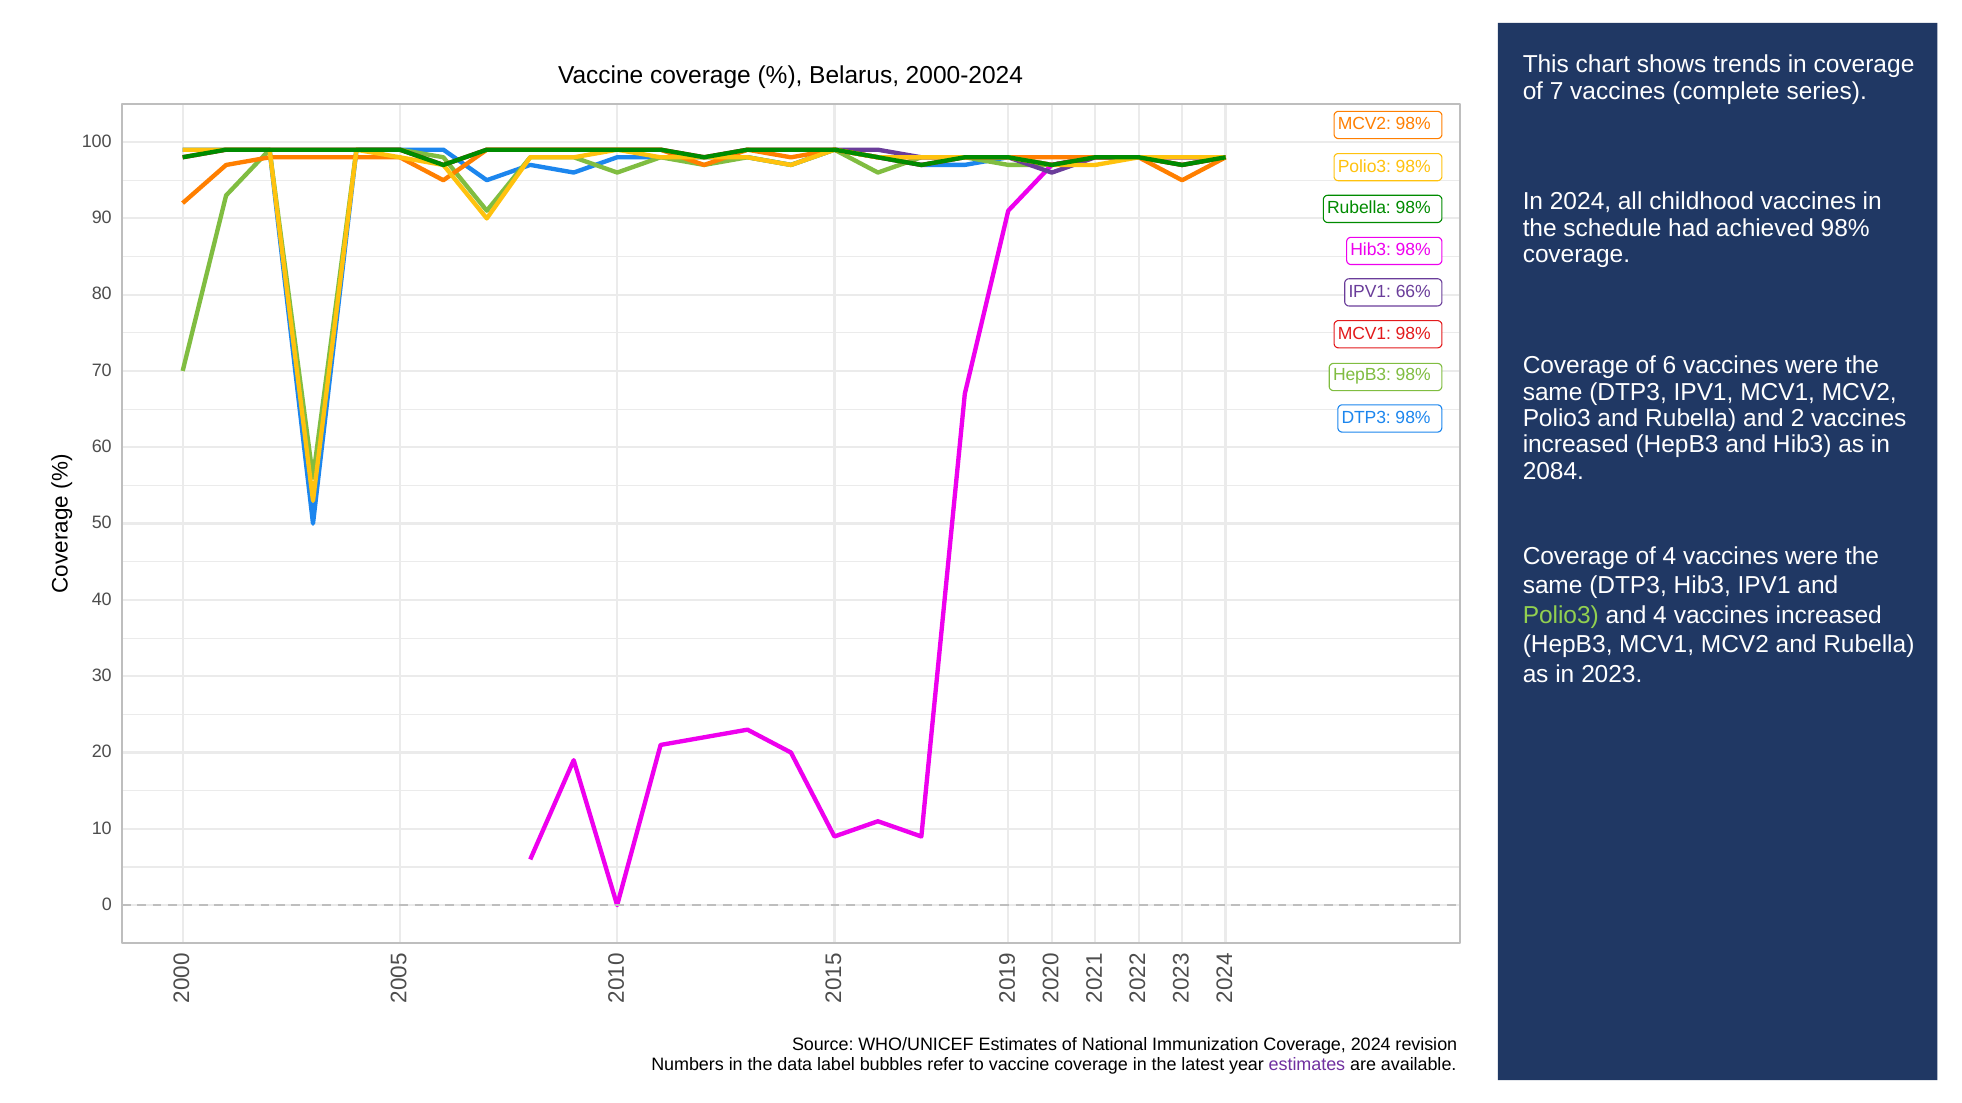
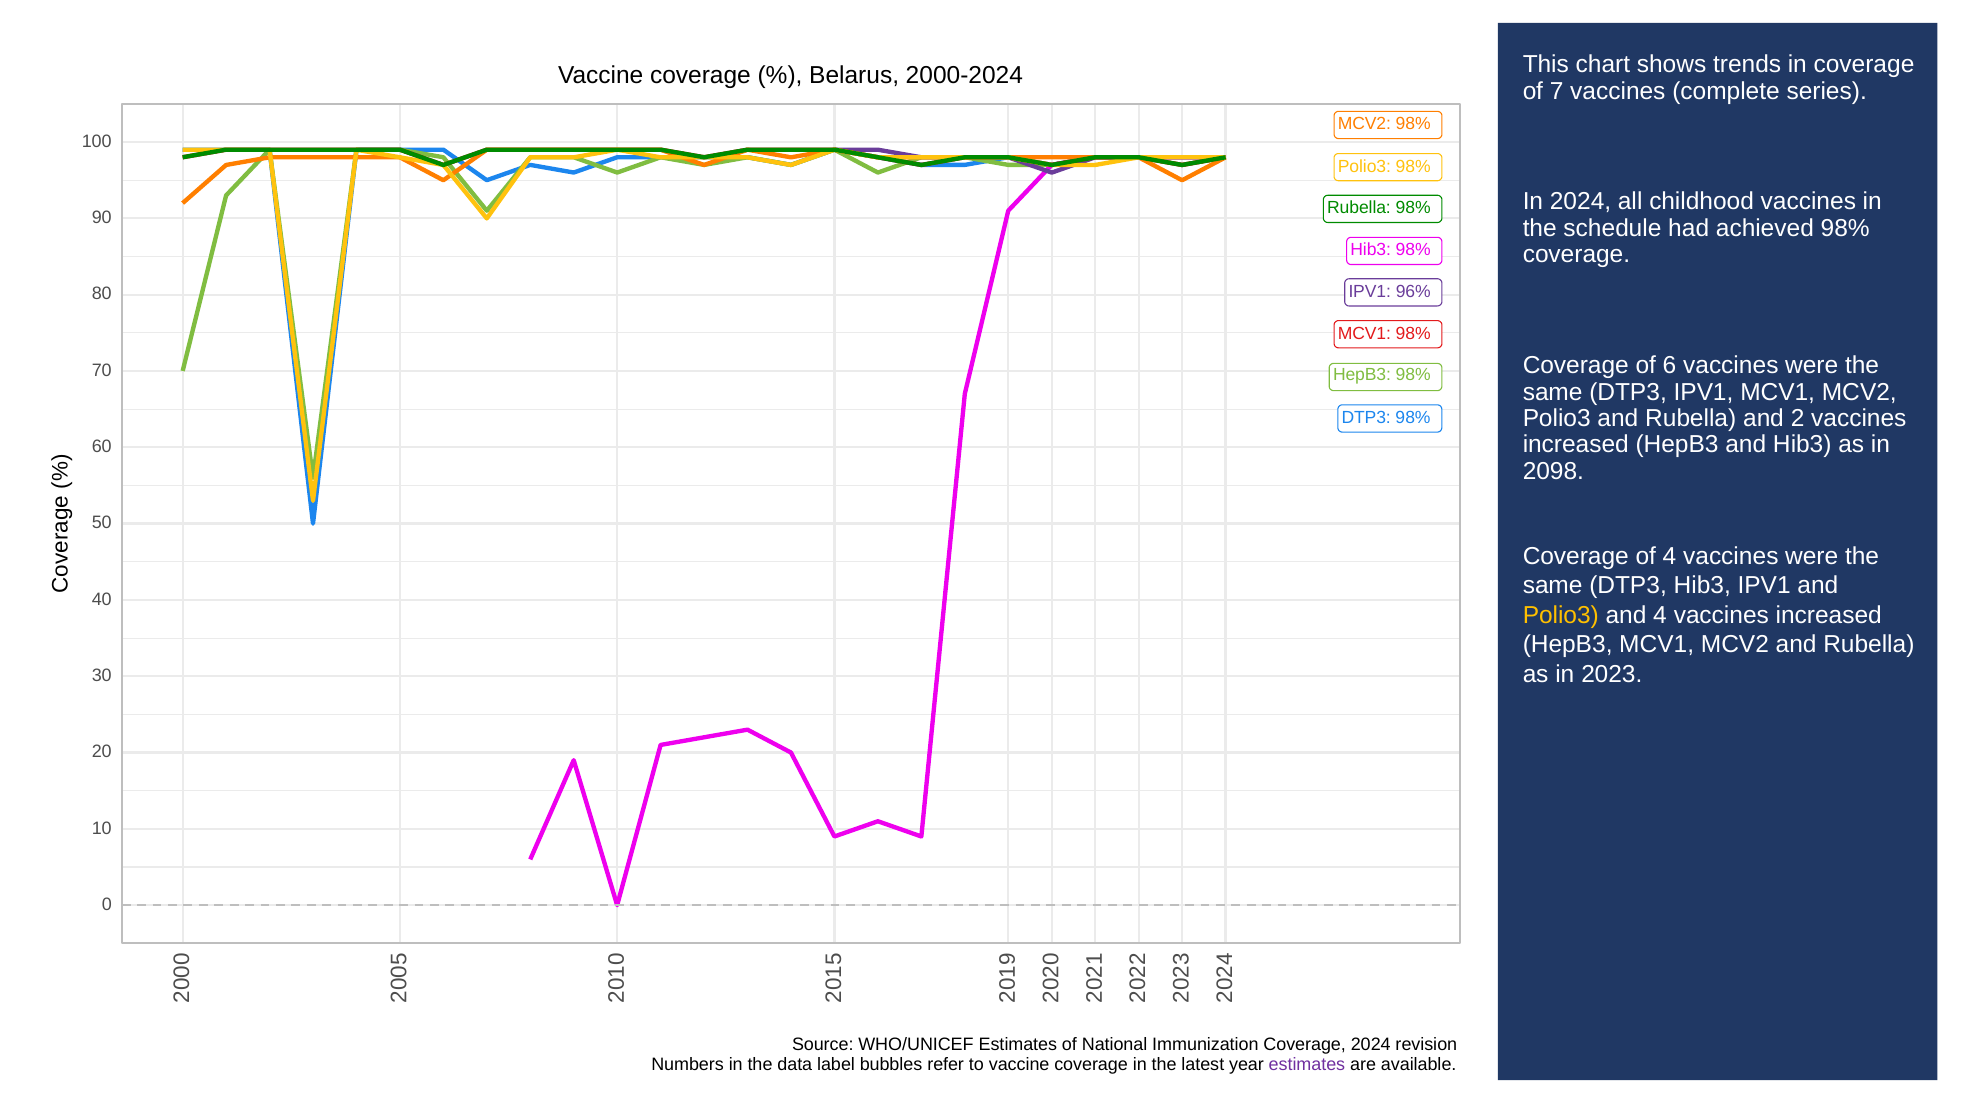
66%: 66% -> 96% (1413, 292)
2084: 2084 -> 2098 (1553, 472)
Polio3 colour: light green -> yellow (1561, 616)
